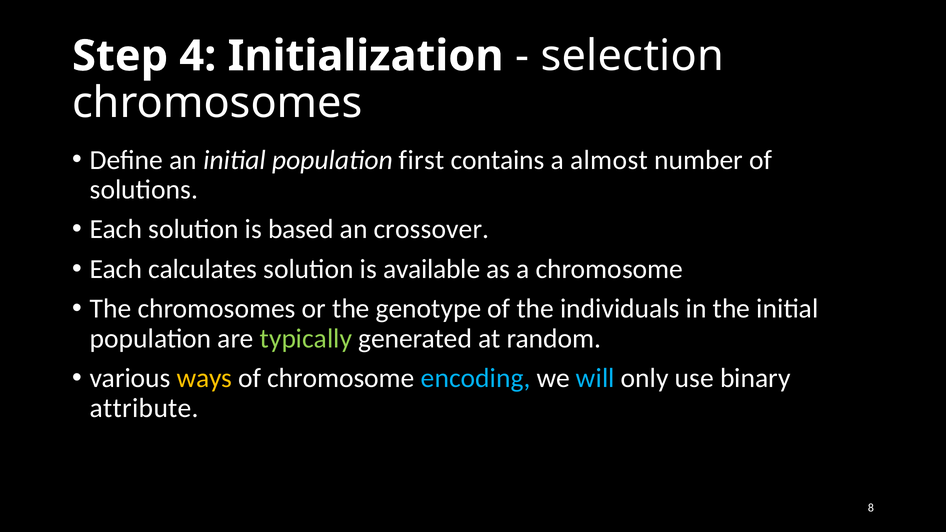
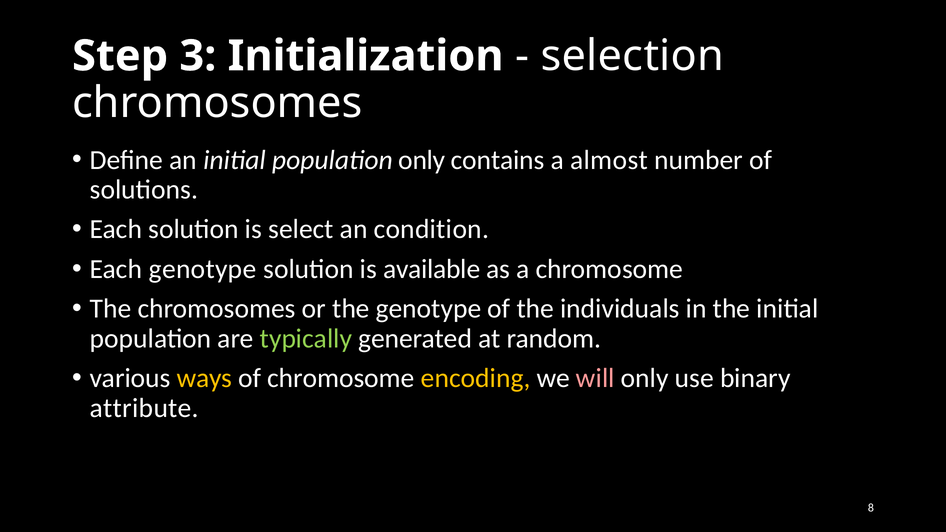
4: 4 -> 3 (198, 56)
population first: first -> only (422, 160)
based: based -> select (301, 229)
crossover: crossover -> condition (431, 229)
Each calculates: calculates -> genotype (203, 269)
encoding colour: light blue -> yellow (476, 378)
will colour: light blue -> pink (595, 378)
